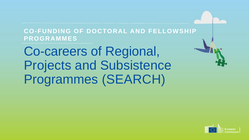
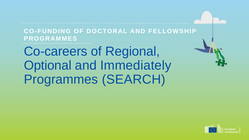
Projects: Projects -> Optional (48, 65)
Subsistence: Subsistence -> Immediately (136, 65)
